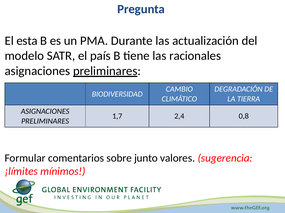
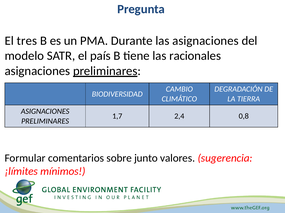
esta: esta -> tres (27, 41)
las actualización: actualización -> asignaciones (205, 41)
